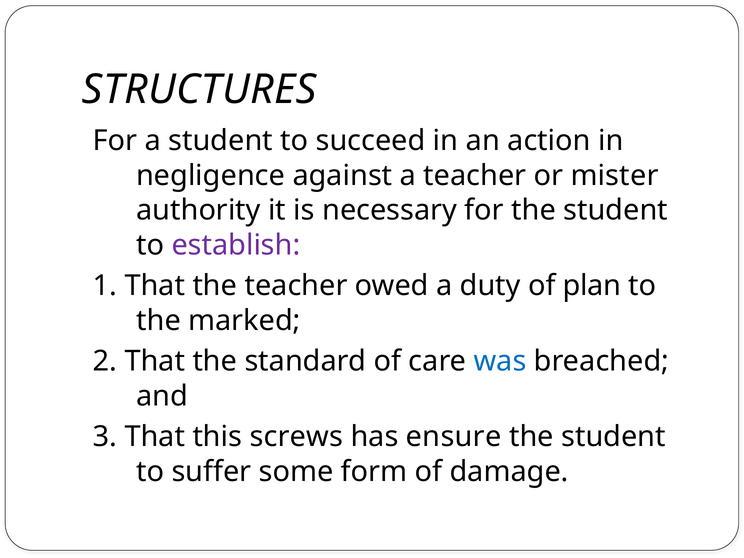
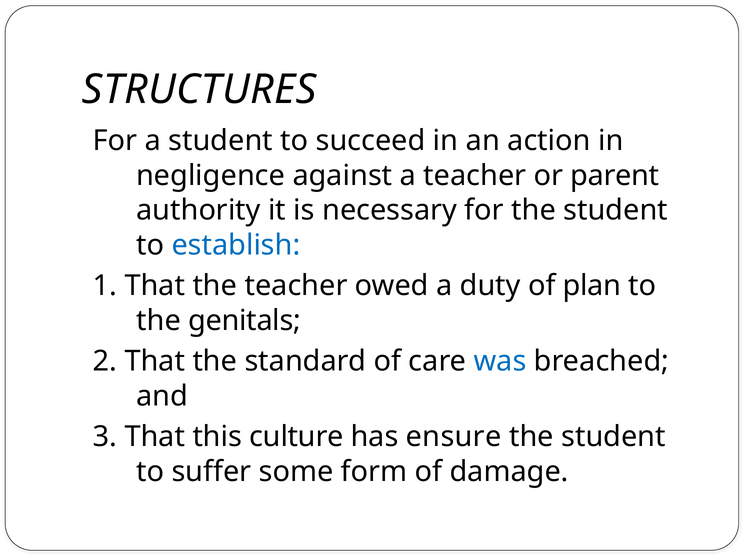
mister: mister -> parent (615, 176)
establish colour: purple -> blue (236, 245)
marked: marked -> genitals (245, 321)
screws: screws -> culture (296, 437)
